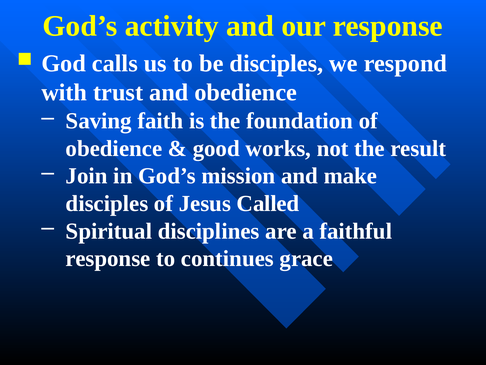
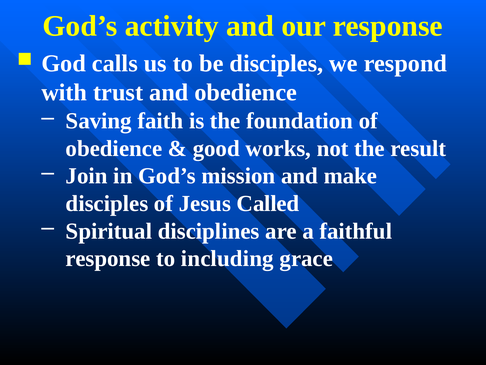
continues: continues -> including (227, 258)
